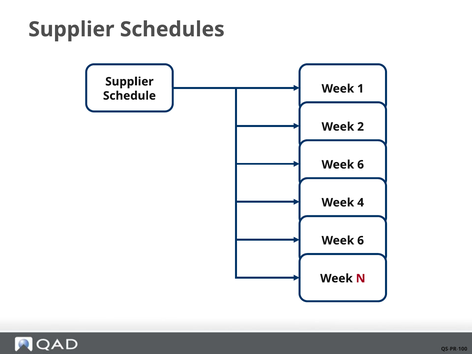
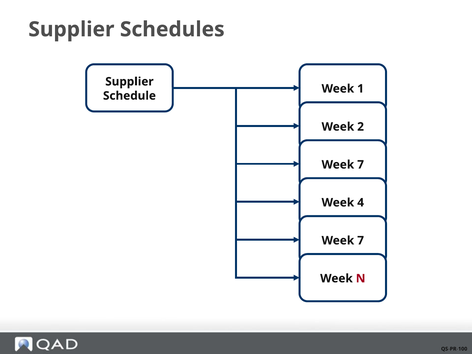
6: 6 -> 7 (361, 165)
6: 6 -> 7 (361, 241)
